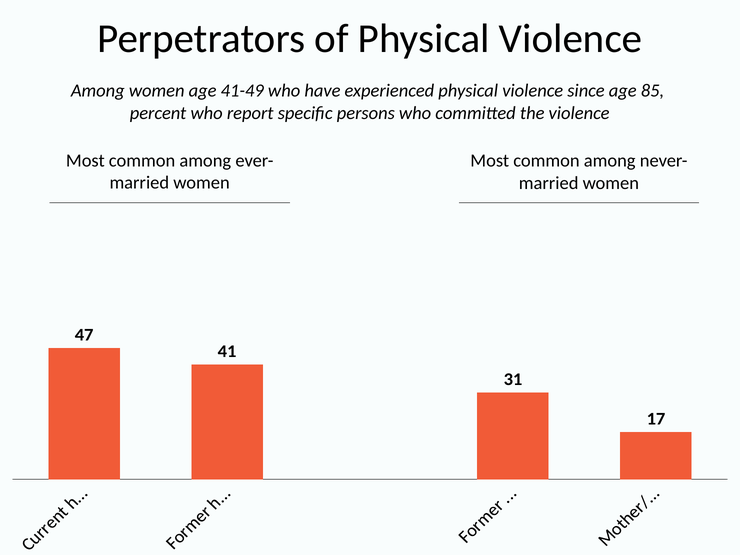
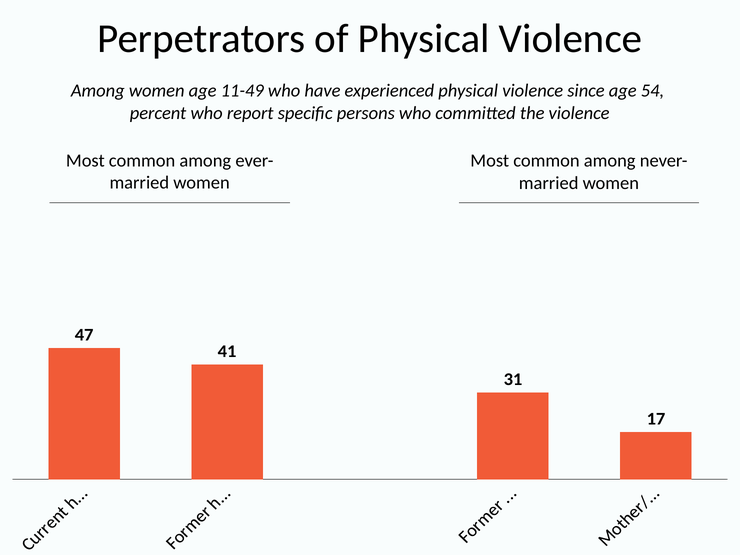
41-49: 41-49 -> 11-49 (242, 91)
85: 85 -> 54 (652, 91)
